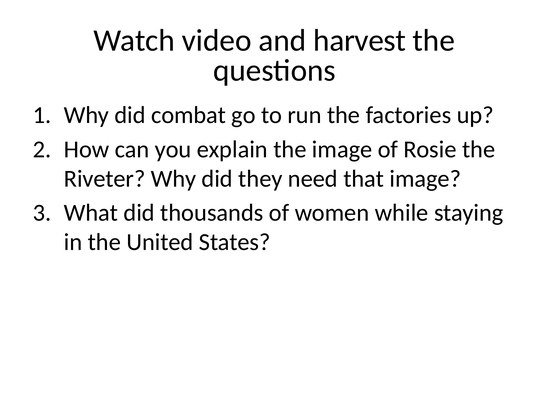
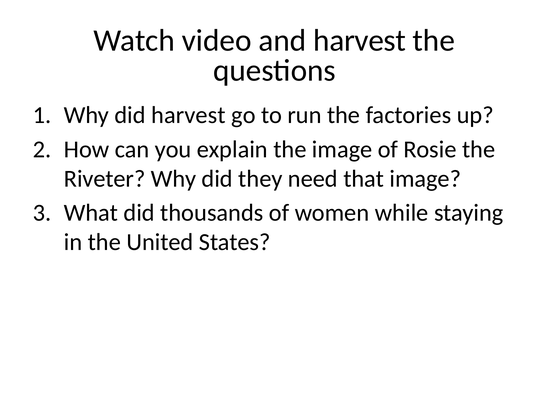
did combat: combat -> harvest (188, 115)
